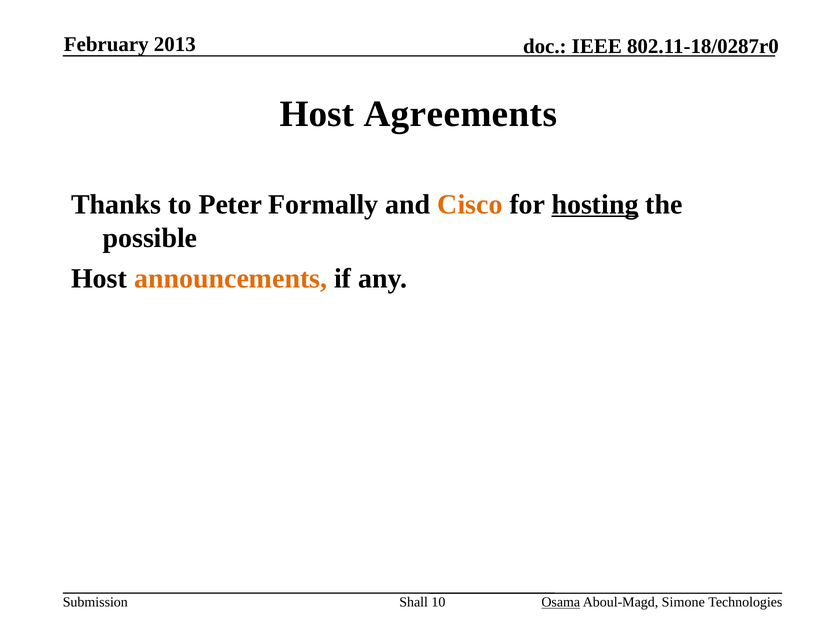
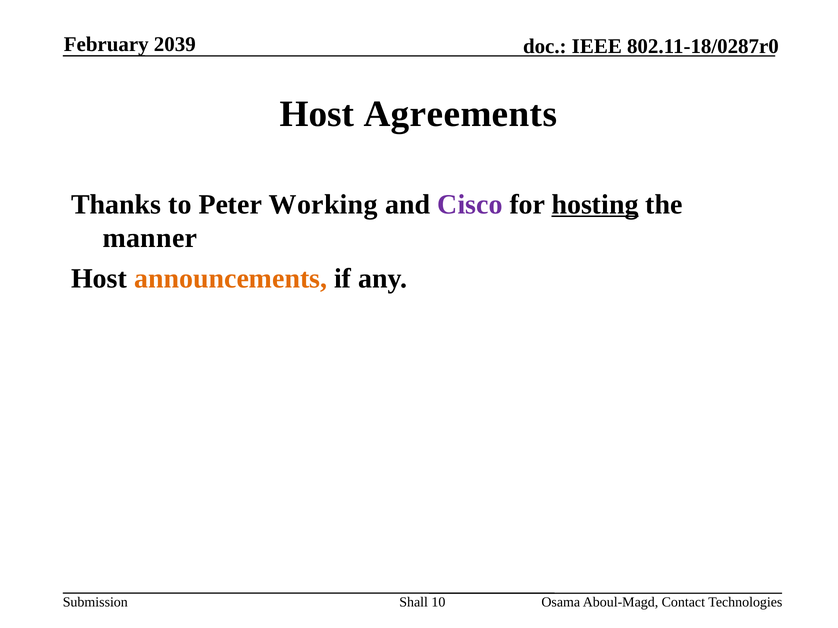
2013: 2013 -> 2039 (175, 44)
Formally: Formally -> Working (323, 205)
Cisco colour: orange -> purple (470, 205)
possible: possible -> manner (150, 238)
Osama underline: present -> none (561, 603)
Simone: Simone -> Contact (683, 603)
